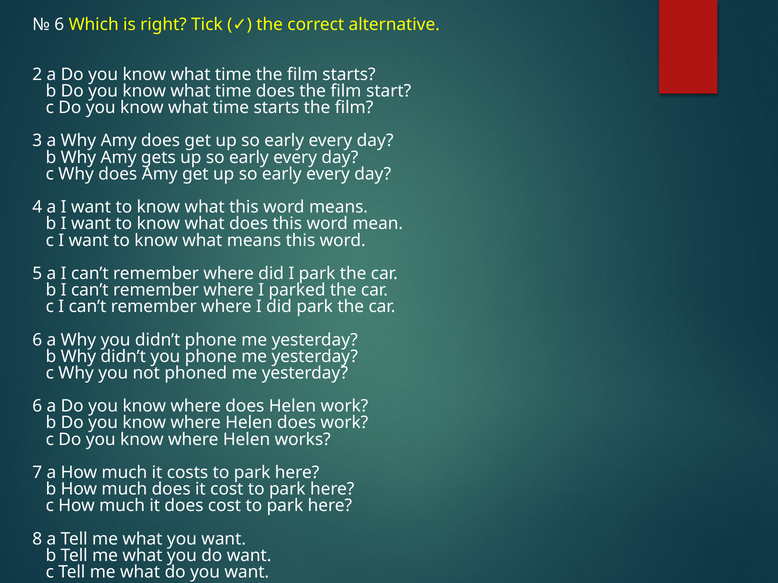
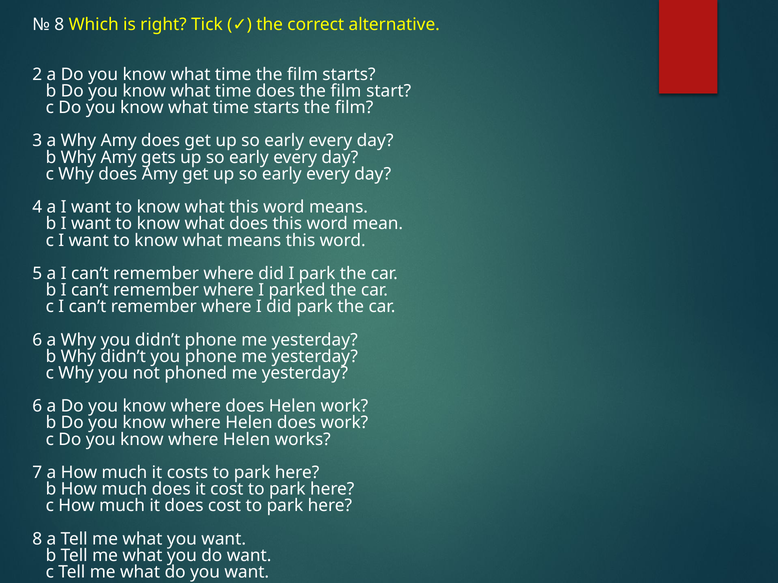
6: 6 -> 8 (59, 25)
